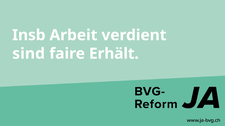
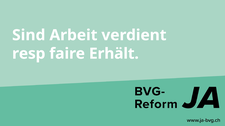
Insb: Insb -> Sind (29, 35)
sind: sind -> resp (29, 54)
